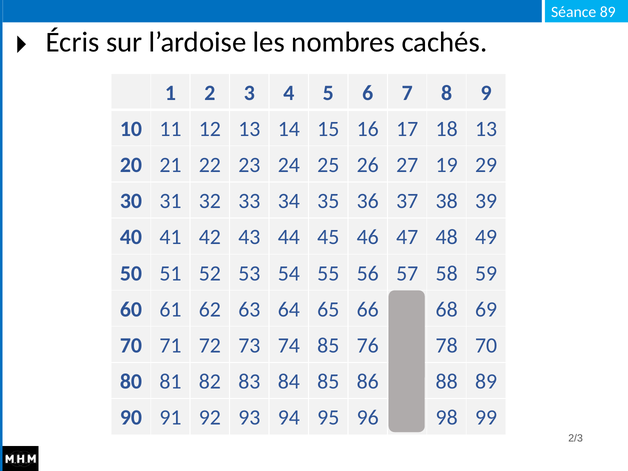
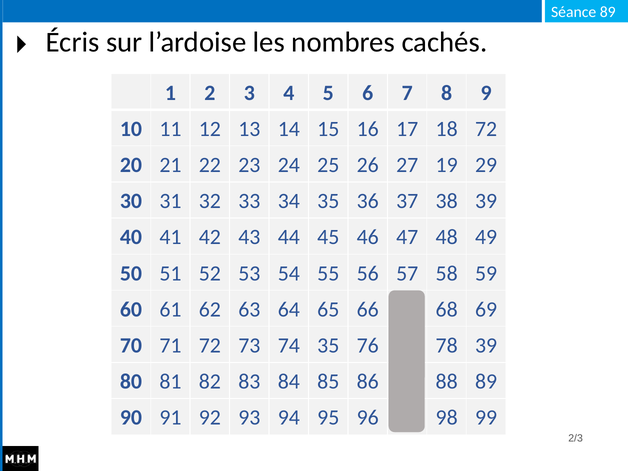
18 13: 13 -> 72 (486, 129)
74 85: 85 -> 35 (328, 346)
78 70: 70 -> 39 (486, 346)
